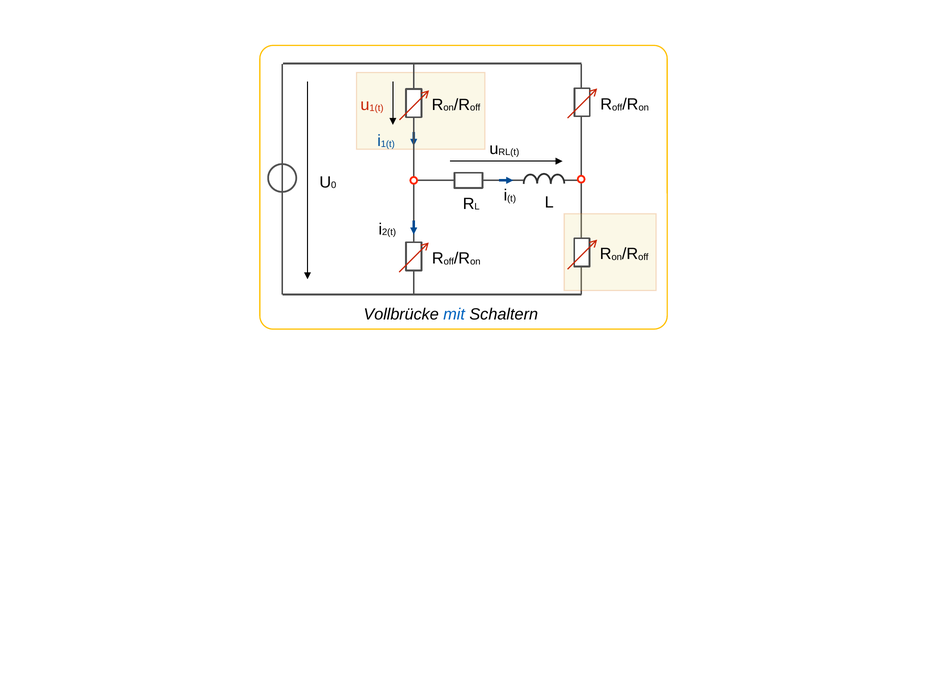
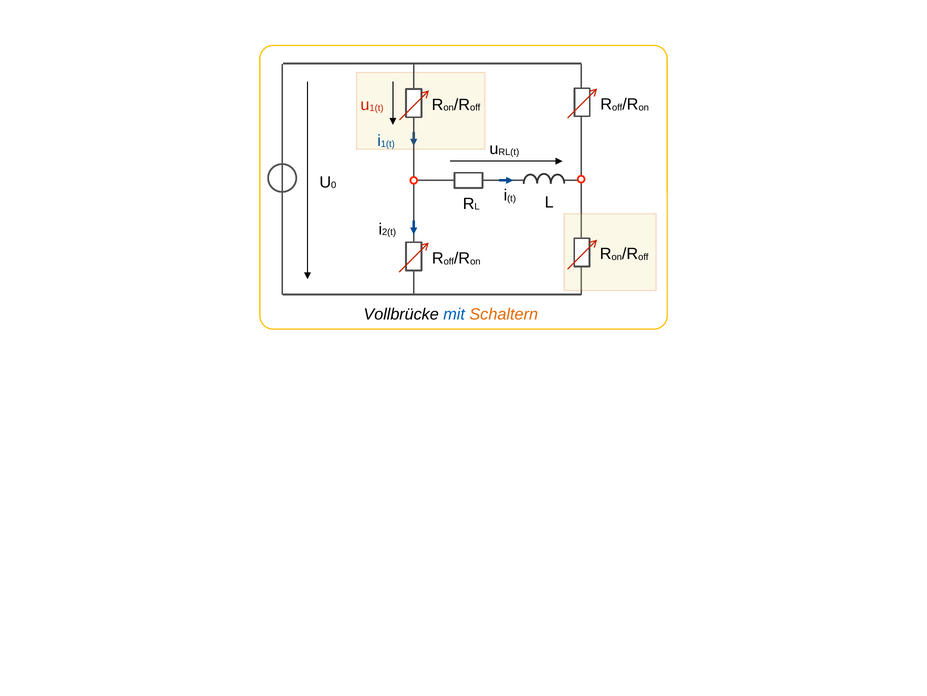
Schaltern colour: black -> orange (504, 314)
